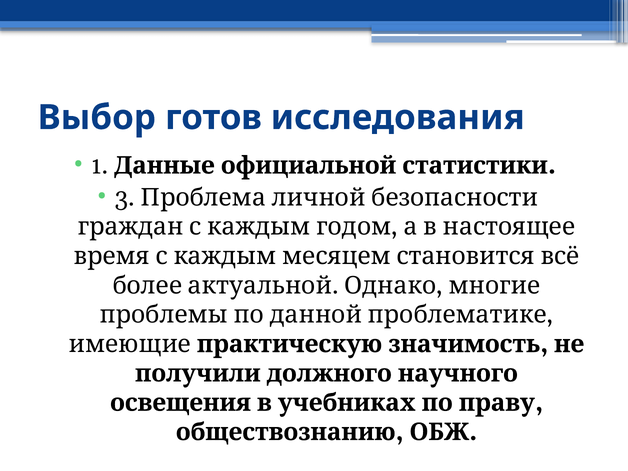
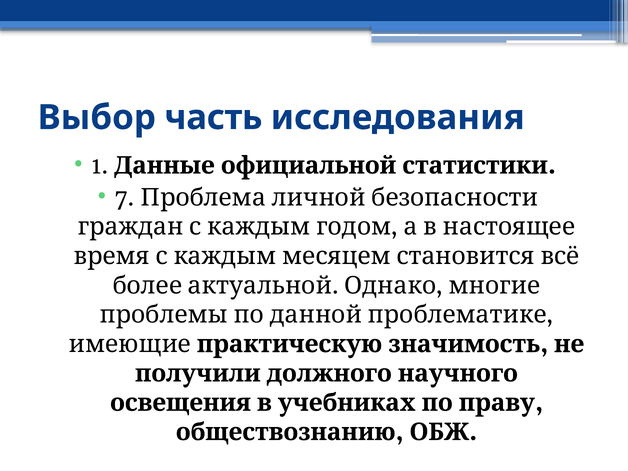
готов: готов -> часть (213, 118)
3: 3 -> 7 (125, 197)
